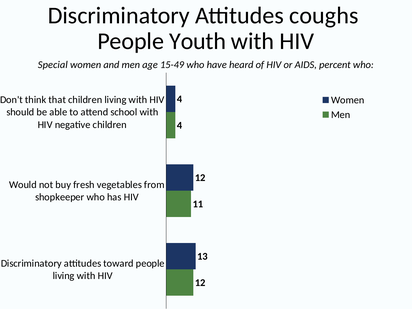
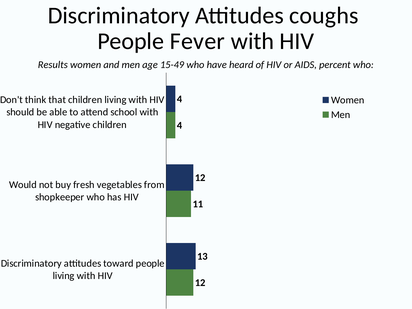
Youth: Youth -> Fever (197, 41)
Special: Special -> Results (53, 65)
